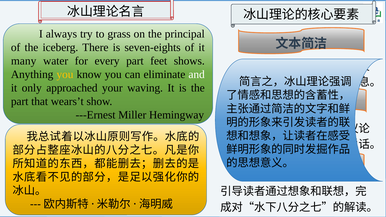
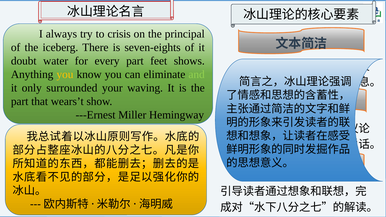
grass: grass -> crisis (119, 34)
many: many -> doubt (24, 61)
and colour: white -> light green (197, 74)
approached: approached -> surrounded (72, 88)
